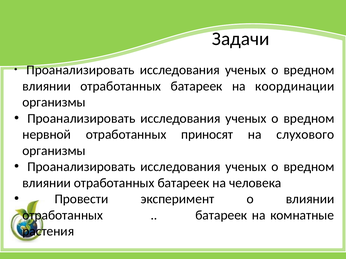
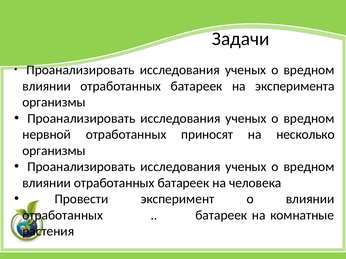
координации: координации -> эксперимента (295, 86)
слухового: слухового -> несколько (305, 135)
